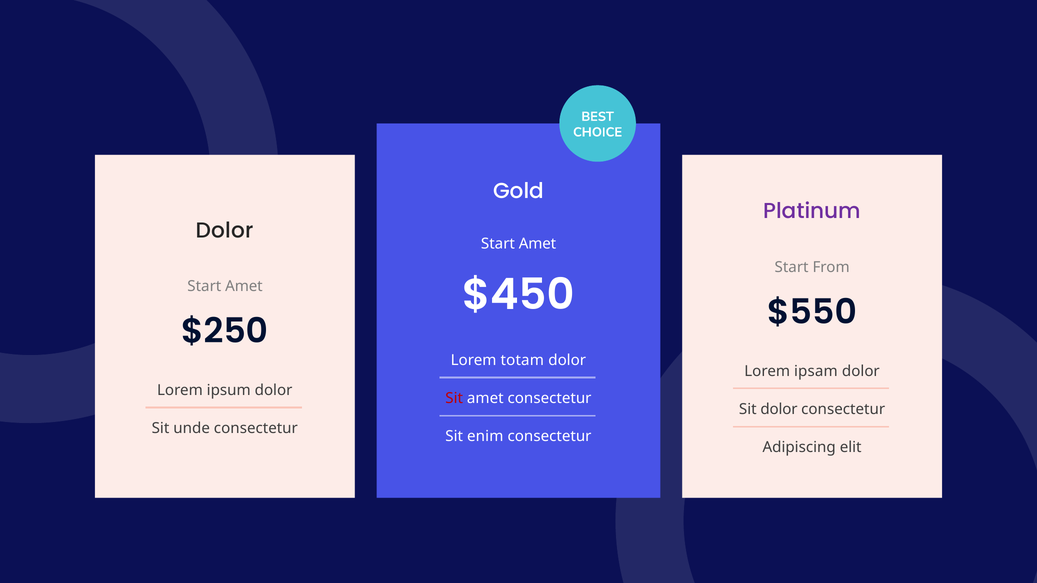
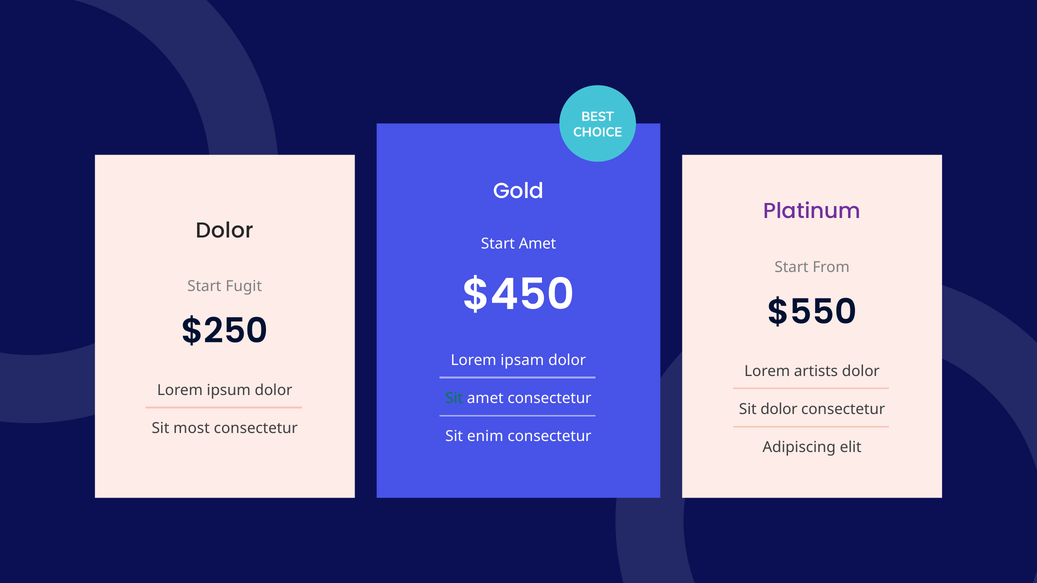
Amet: Amet -> Fugit (244, 287)
totam: totam -> ipsam (522, 361)
ipsam: ipsam -> artists (816, 371)
Sit colour: red -> green (454, 399)
unde: unde -> most (192, 428)
